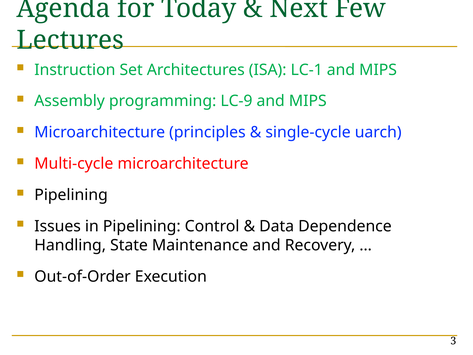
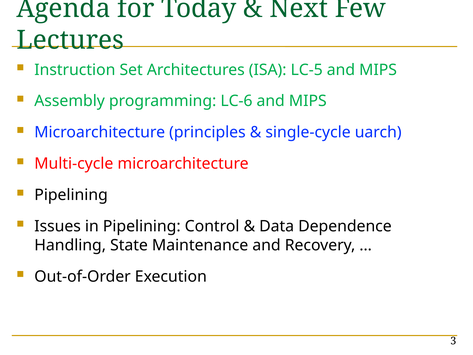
LC-1: LC-1 -> LC-5 (307, 70)
LC-9: LC-9 -> LC-6 (236, 101)
